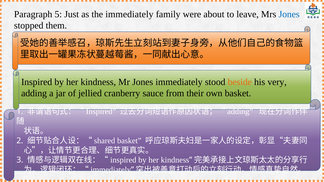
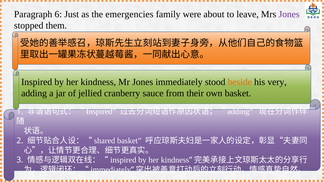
5: 5 -> 6 (58, 14)
the immediately: immediately -> emergencies (129, 14)
Jones colour: blue -> purple (289, 14)
